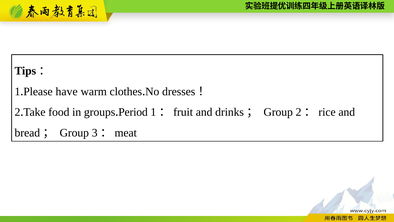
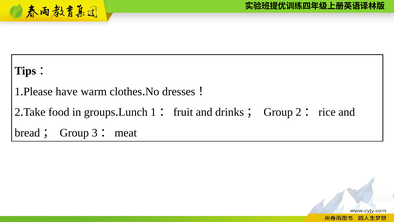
Period: Period -> Lunch (133, 112)
